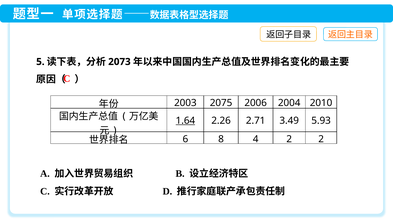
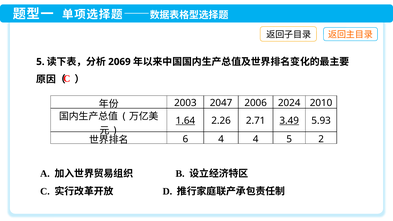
2073: 2073 -> 2069 (119, 62)
2075: 2075 -> 2047 (221, 103)
2004: 2004 -> 2024 (289, 103)
3.49 underline: none -> present (289, 121)
6 8: 8 -> 4 (221, 139)
4 2: 2 -> 5 (289, 139)
